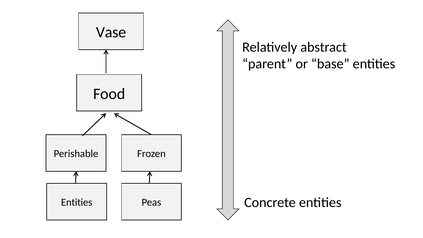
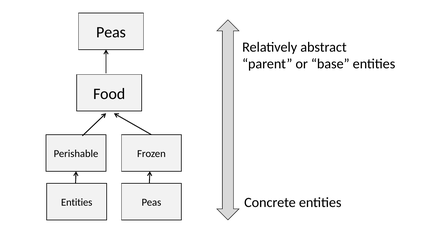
Vase: Vase -> Peas (111, 32)
